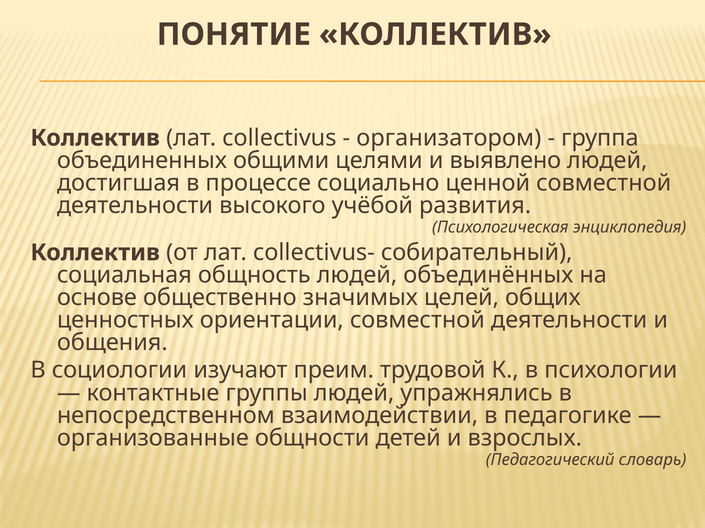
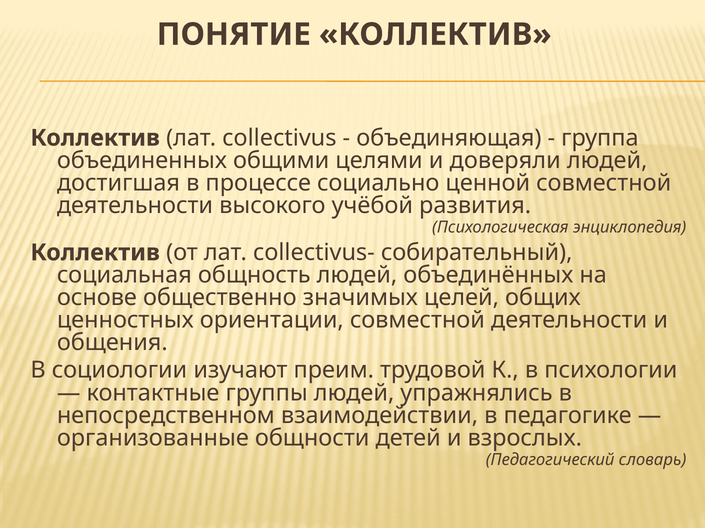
организатором: организатором -> объединяющая (449, 138)
выявлено: выявлено -> доверяли (505, 161)
